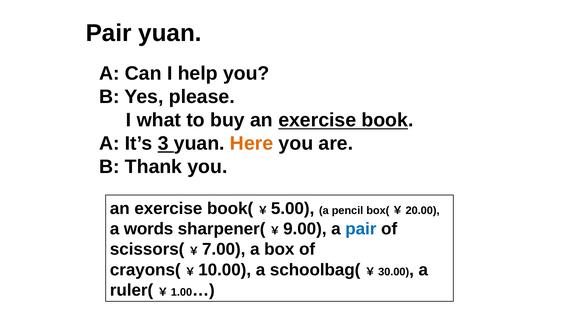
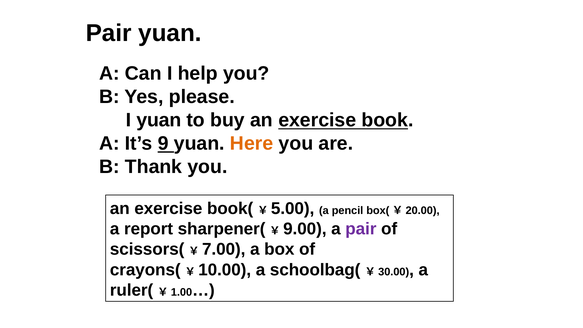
I what: what -> yuan (159, 120)
3: 3 -> 9 (163, 143)
words: words -> report (149, 229)
pair colour: blue -> purple (361, 229)
